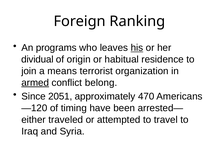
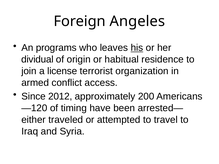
Ranking: Ranking -> Angeles (137, 21)
means: means -> license (62, 71)
armed underline: present -> none (35, 83)
belong: belong -> access (101, 83)
2051: 2051 -> 2012 (60, 96)
470: 470 -> 200 (146, 96)
